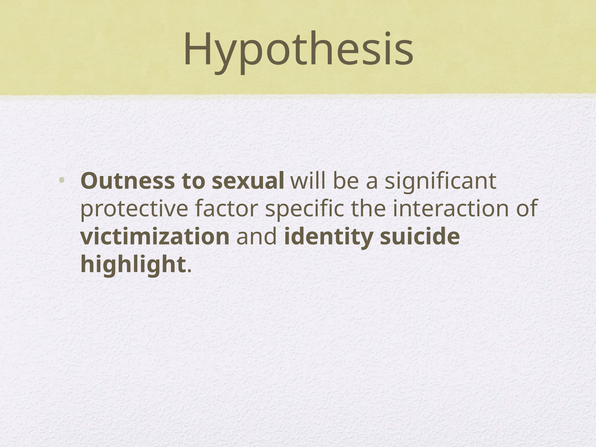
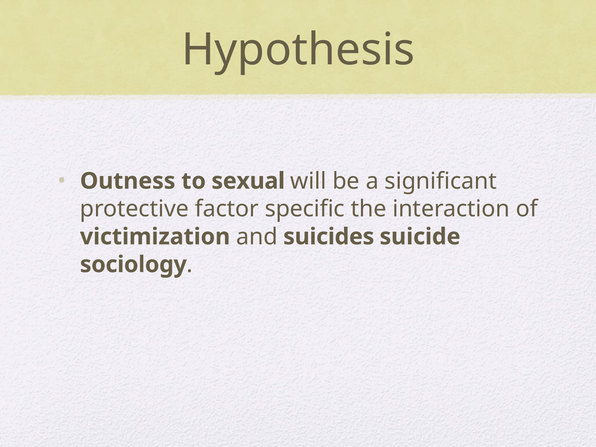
identity: identity -> suicides (329, 237)
highlight: highlight -> sociology (133, 265)
